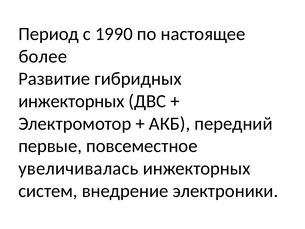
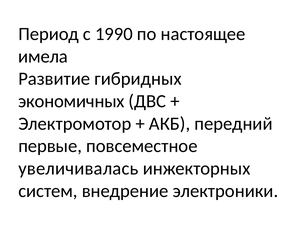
более: более -> имела (43, 56)
инжекторных: инжекторных -> экономичных (71, 101)
